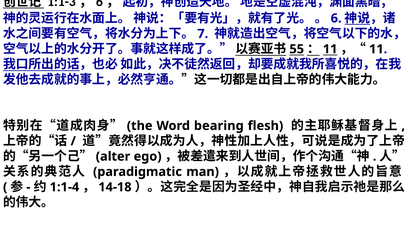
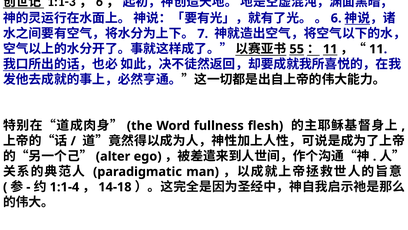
bearing: bearing -> fullness (219, 125)
